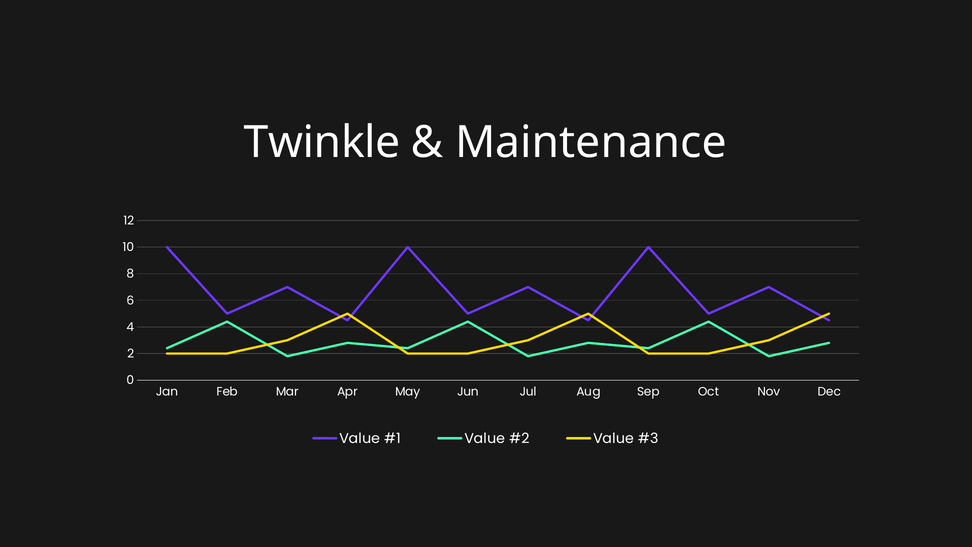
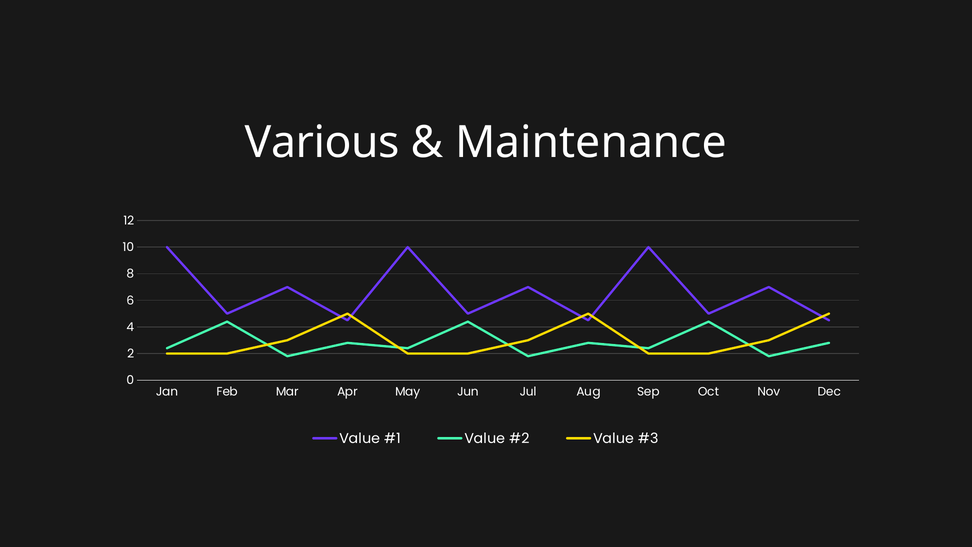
Twinkle: Twinkle -> Various (322, 142)
